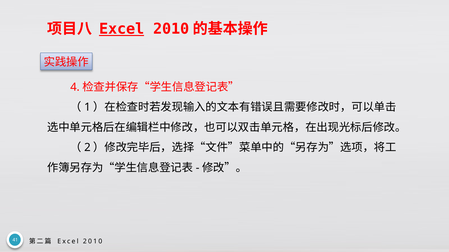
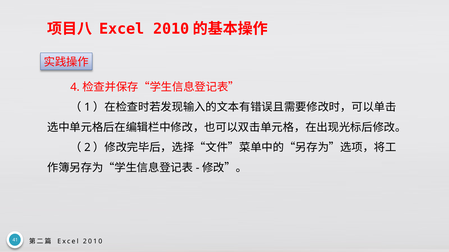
Excel underline: present -> none (122, 29)
